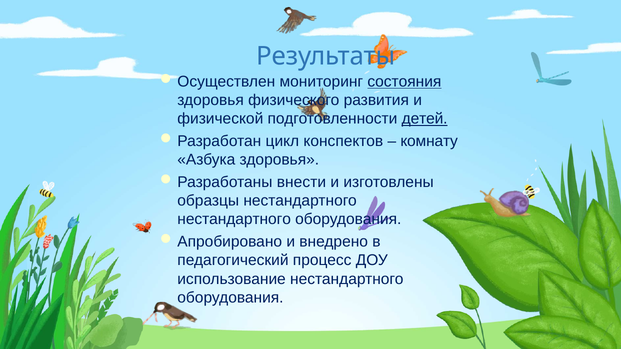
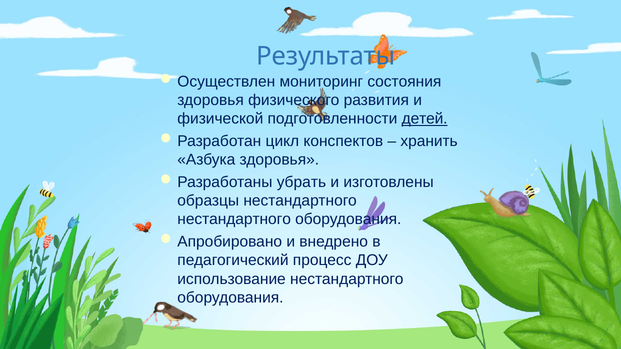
состояния underline: present -> none (404, 82)
комнату: комнату -> хранить (429, 141)
внести: внести -> убрать (301, 182)
